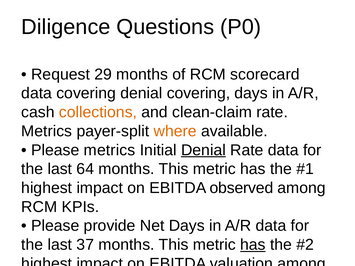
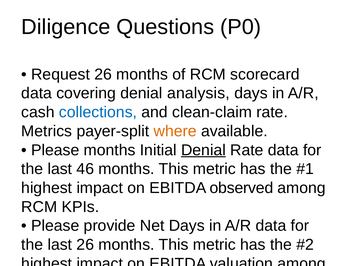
Request 29: 29 -> 26 (103, 74)
denial covering: covering -> analysis (198, 93)
collections colour: orange -> blue (98, 112)
Please metrics: metrics -> months (110, 150)
64: 64 -> 46 (85, 169)
last 37: 37 -> 26 (85, 245)
has underline: present -> none (253, 245)
